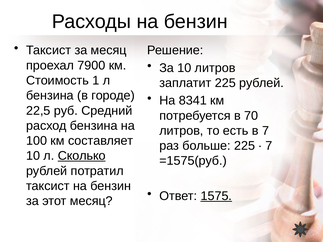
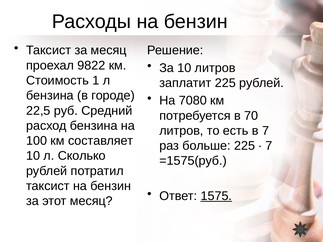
7900: 7900 -> 9822 (91, 65)
8341: 8341 -> 7080 (193, 101)
Сколько underline: present -> none (82, 156)
